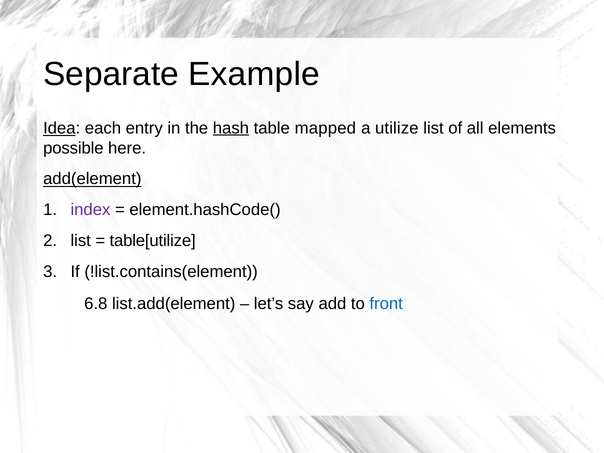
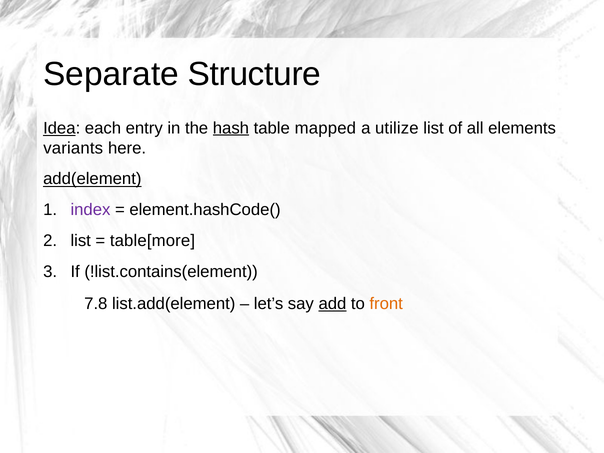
Example: Example -> Structure (254, 74)
possible: possible -> variants (73, 148)
table[utilize: table[utilize -> table[more (152, 241)
6.8: 6.8 -> 7.8 (96, 304)
add underline: none -> present (332, 304)
front colour: blue -> orange (386, 304)
